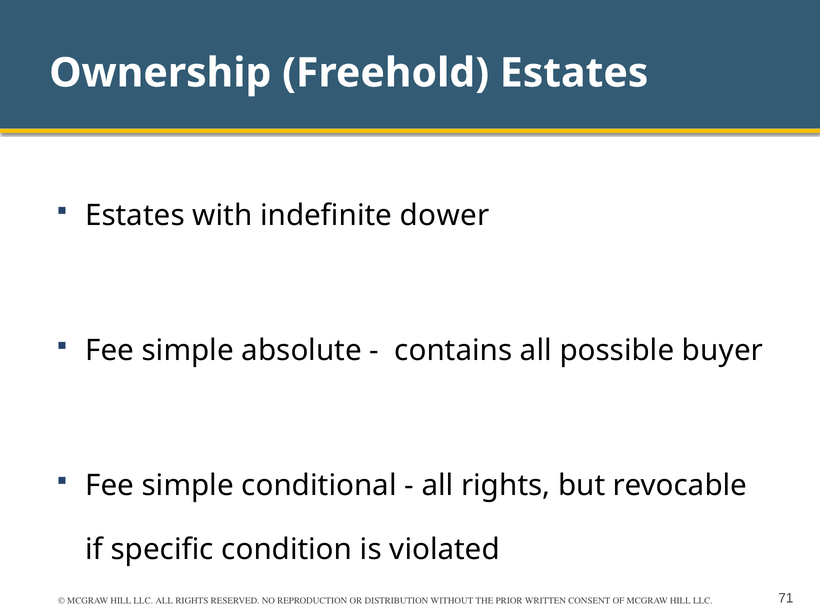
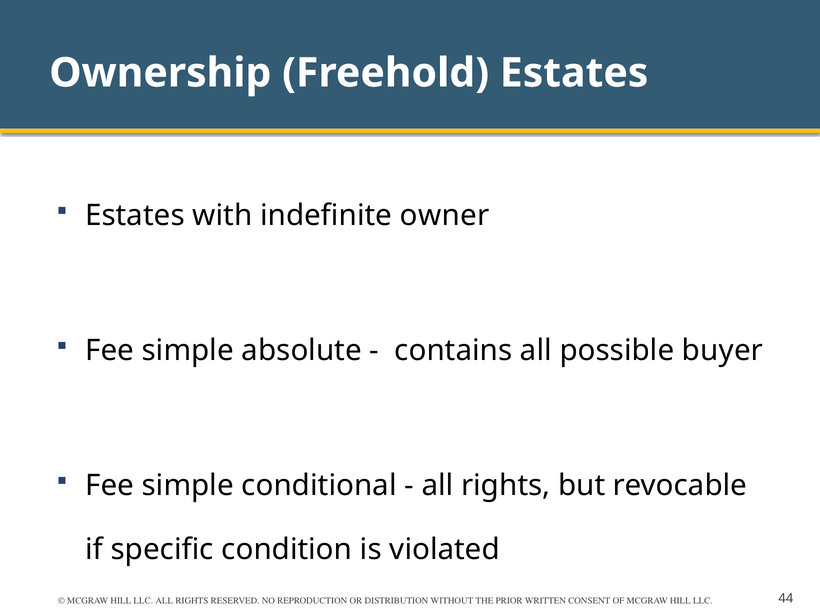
dower: dower -> owner (445, 216)
71: 71 -> 44 (786, 598)
